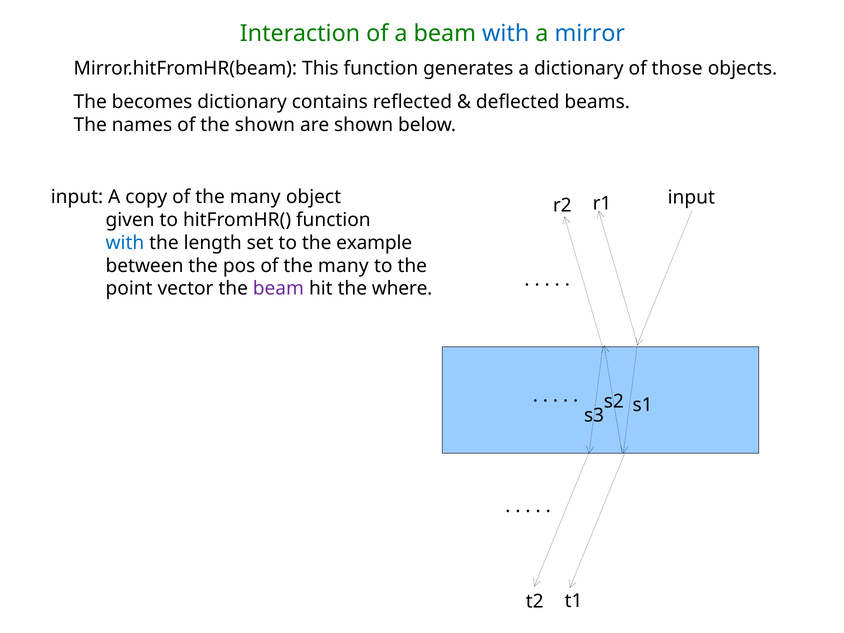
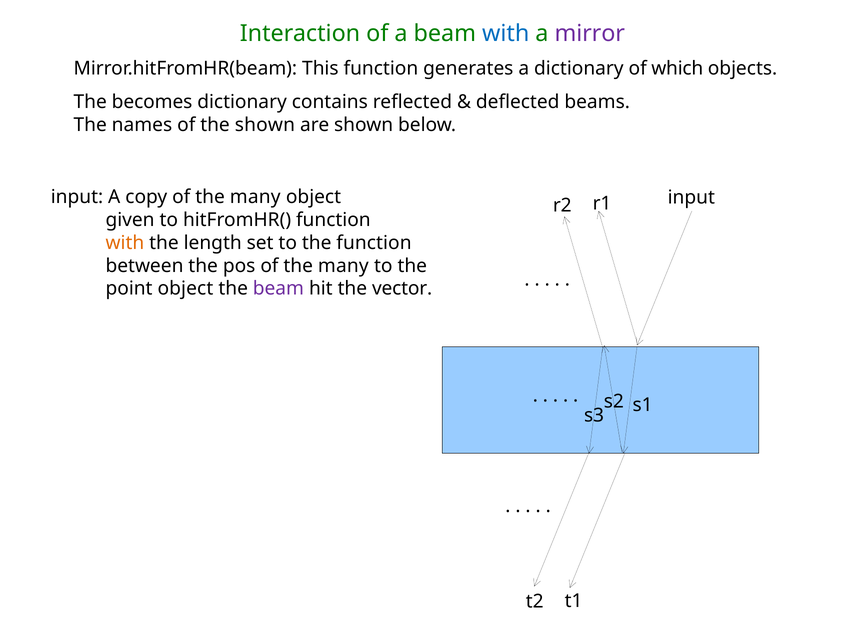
mirror colour: blue -> purple (590, 33)
those: those -> which (677, 69)
with colour: blue -> orange (125, 243)
the example: example -> function (374, 243)
point vector: vector -> object (185, 289)
where: where -> vector (402, 289)
